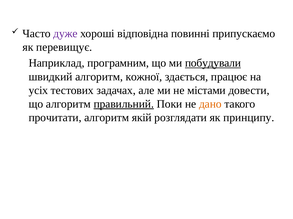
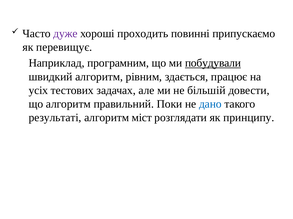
відповідна: відповідна -> проходить (143, 34)
кожної: кожної -> рівним (144, 77)
містами: містами -> більшій (206, 91)
правильний underline: present -> none (124, 104)
дано colour: orange -> blue (210, 104)
прочитати: прочитати -> результаті (55, 118)
якій: якій -> міст (142, 118)
